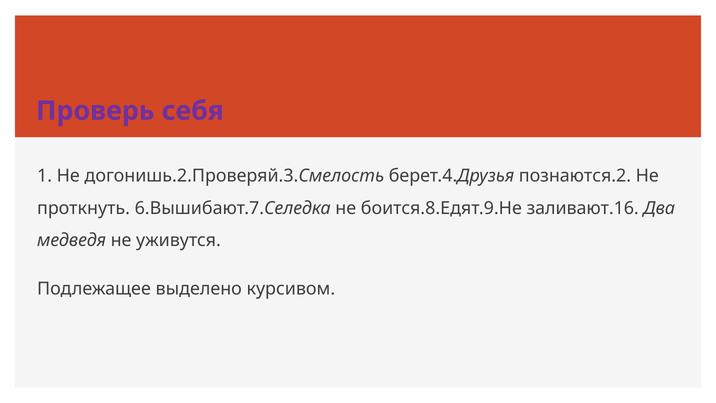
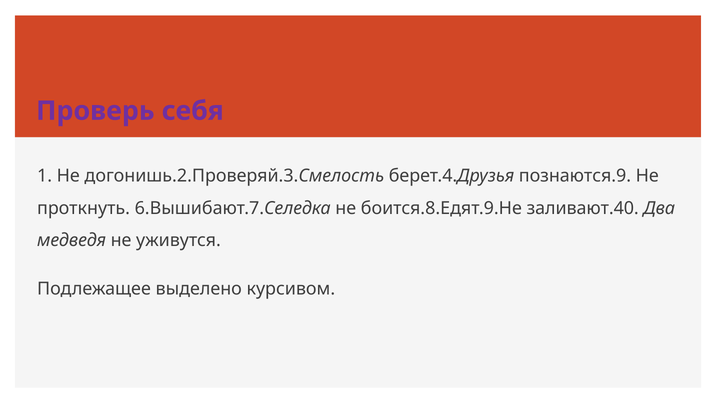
познаются.2: познаются.2 -> познаются.9 (575, 176)
заливают.16: заливают.16 -> заливают.40 (583, 208)
